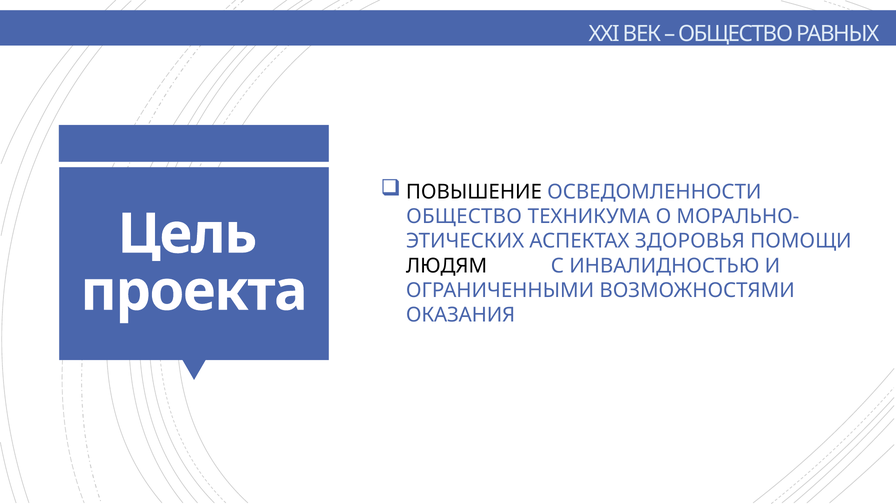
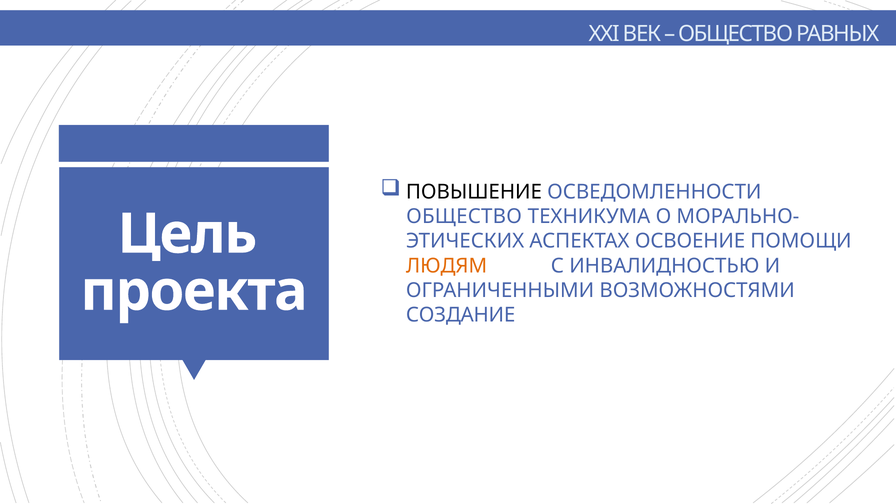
ЗДОРОВЬЯ: ЗДОРОВЬЯ -> ОСВОЕНИЕ (690, 241)
ЛЮДЯМ colour: black -> orange (447, 266)
ОКАЗАНИЯ: ОКАЗАНИЯ -> СОЗДАНИЕ (461, 315)
